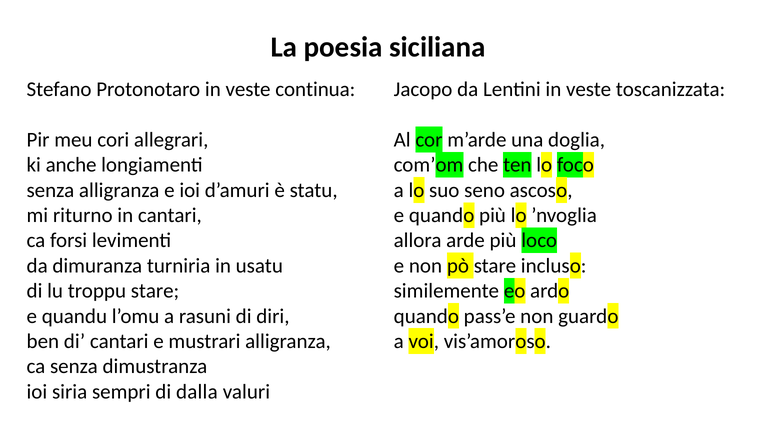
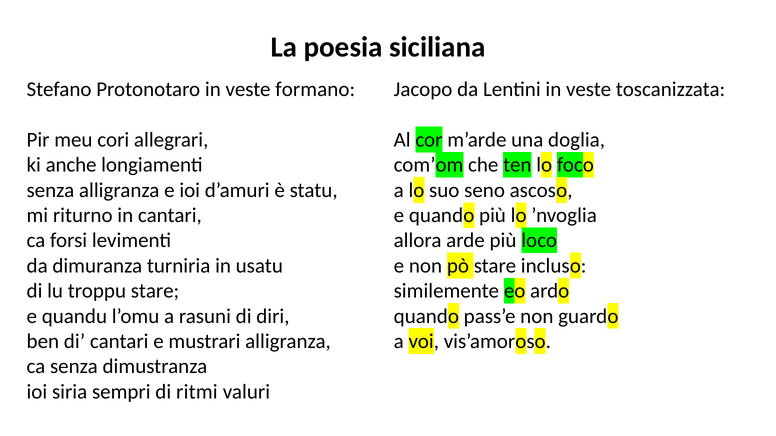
continua: continua -> formano (315, 90)
dalla: dalla -> ritmi (197, 392)
